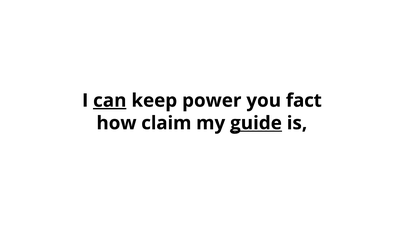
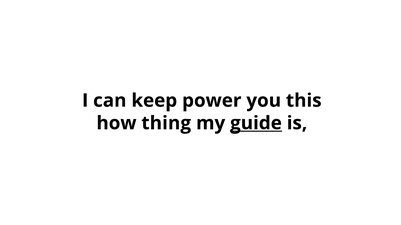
can underline: present -> none (110, 101)
fact: fact -> this (304, 101)
claim: claim -> thing (166, 123)
